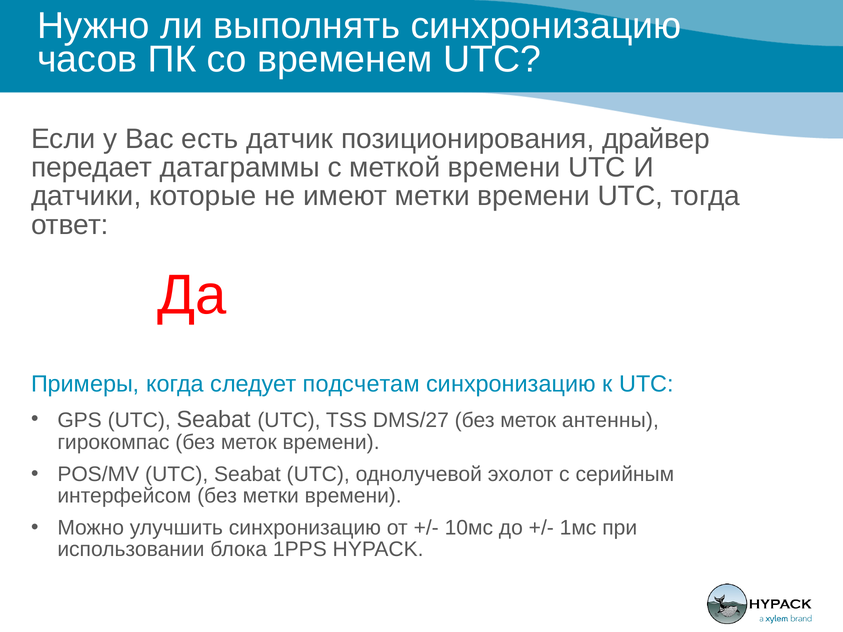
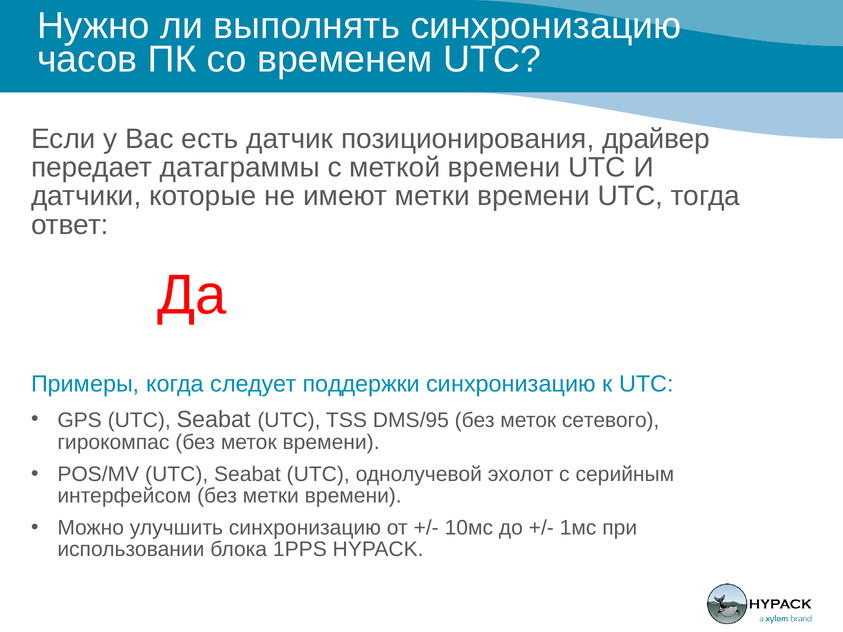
подсчетам: подсчетам -> поддержки (361, 384)
DMS/27: DMS/27 -> DMS/95 (411, 420)
антенны: антенны -> сетевого (611, 420)
